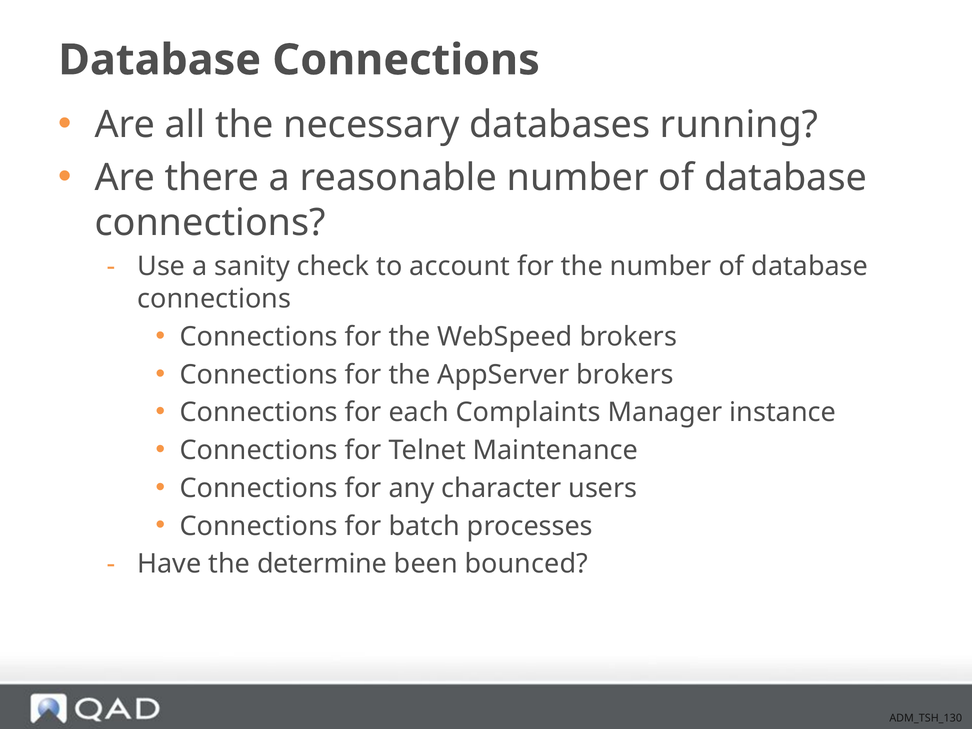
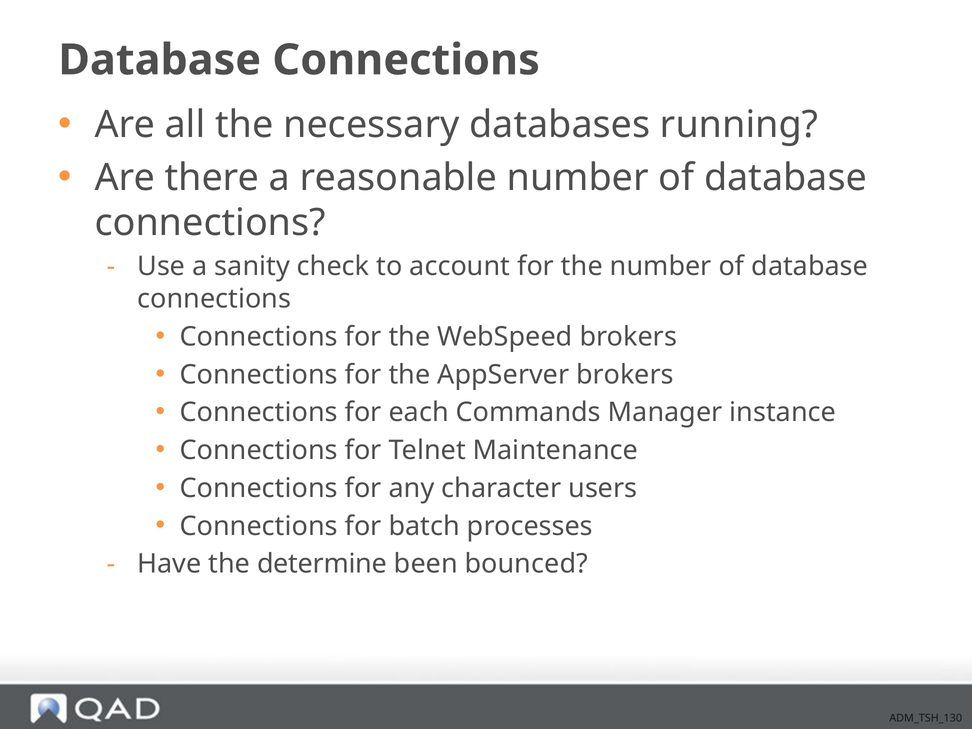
Complaints: Complaints -> Commands (528, 413)
